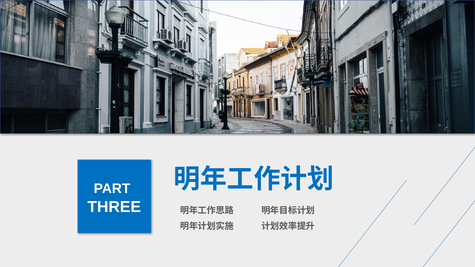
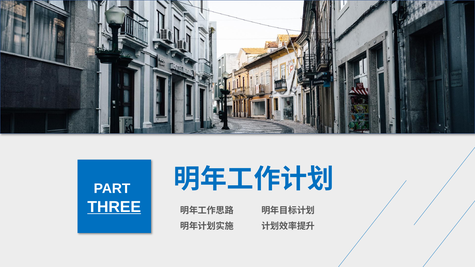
THREE underline: none -> present (114, 207)
